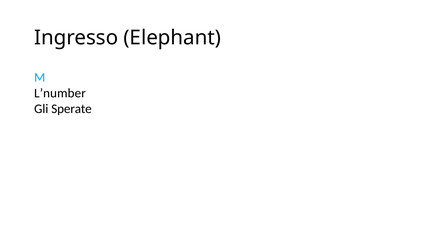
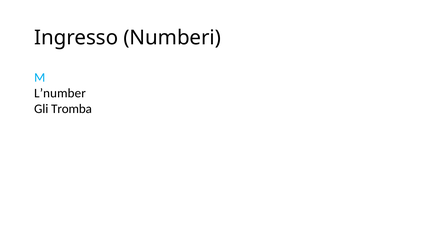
Elephant: Elephant -> Numberi (172, 38)
Sperate: Sperate -> Tromba (72, 109)
